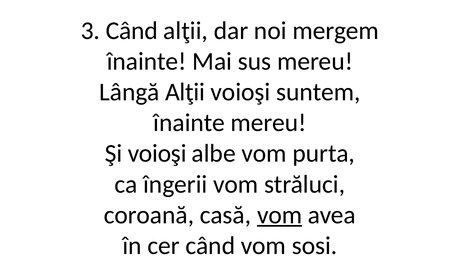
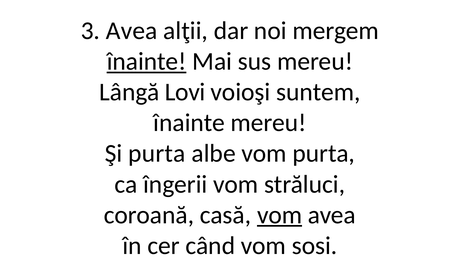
3 Când: Când -> Avea (132, 31)
înainte underline: none -> present (147, 61)
Lângă Alţii: Alţii -> Lovi (185, 92)
Şi voioşi: voioşi -> purta (157, 153)
